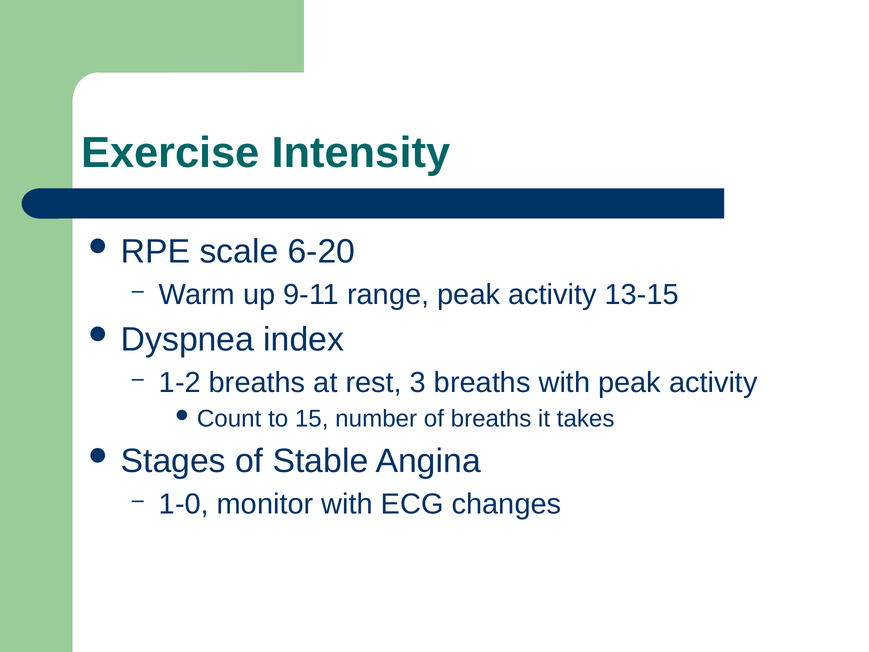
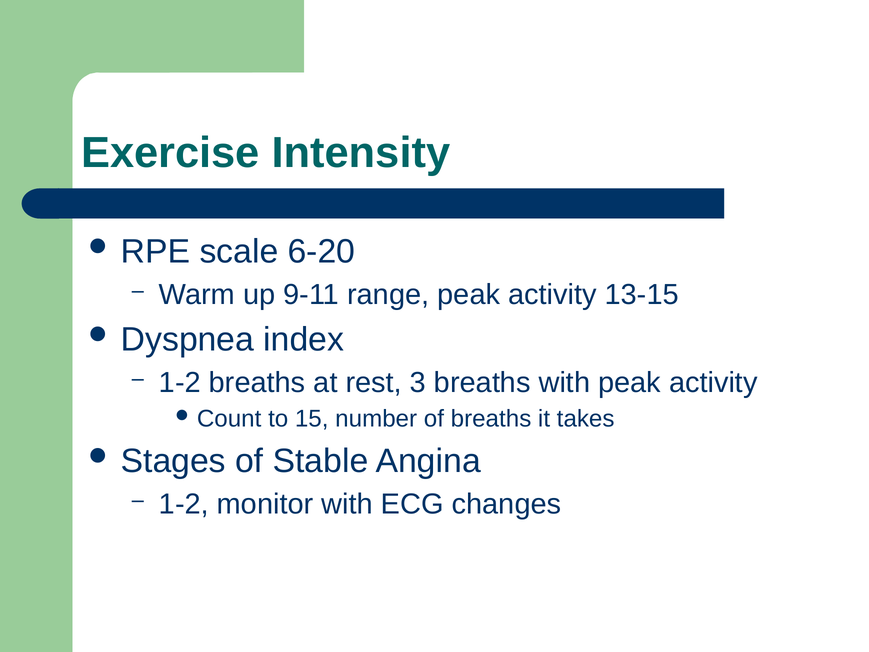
1-0: 1-0 -> 1-2 (184, 504)
